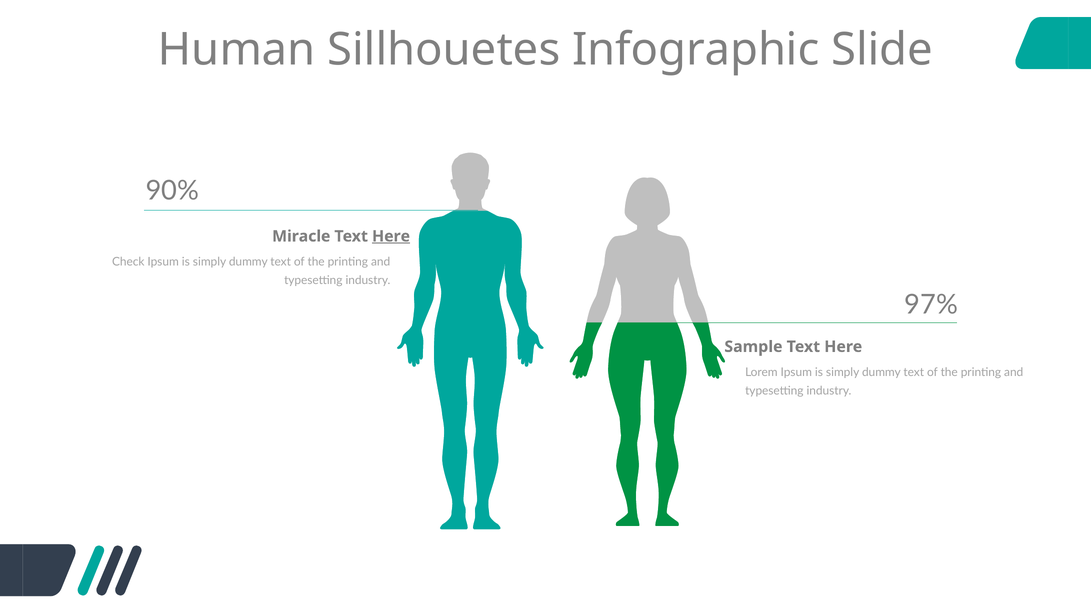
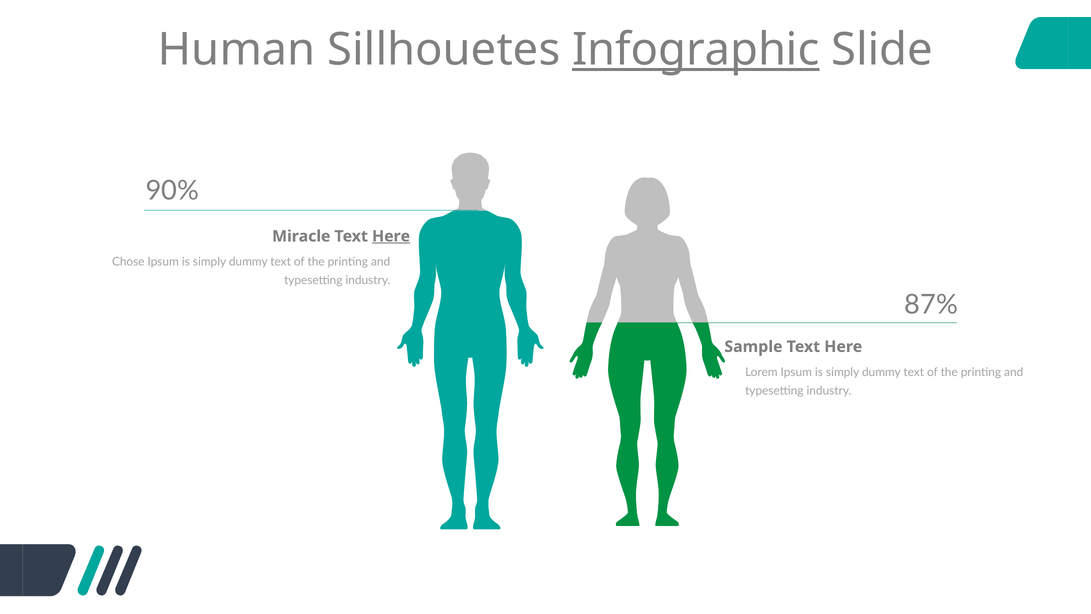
Infographic underline: none -> present (696, 50)
Check: Check -> Chose (128, 262)
97%: 97% -> 87% (931, 304)
